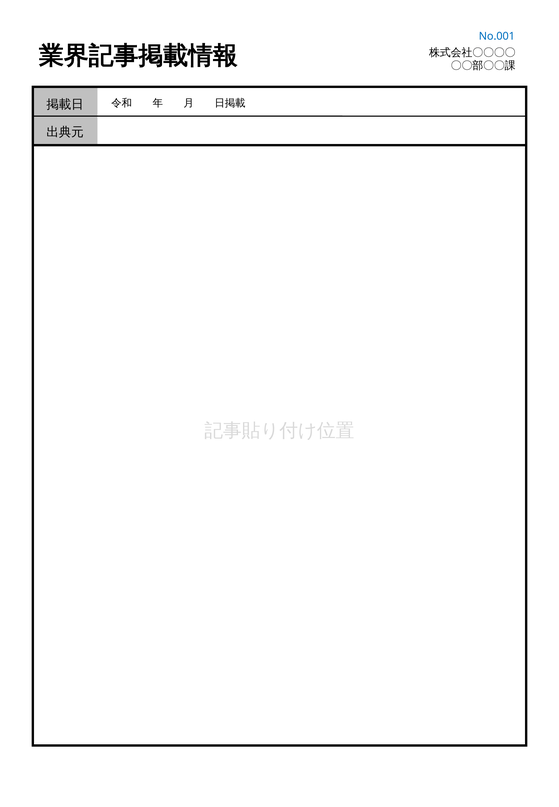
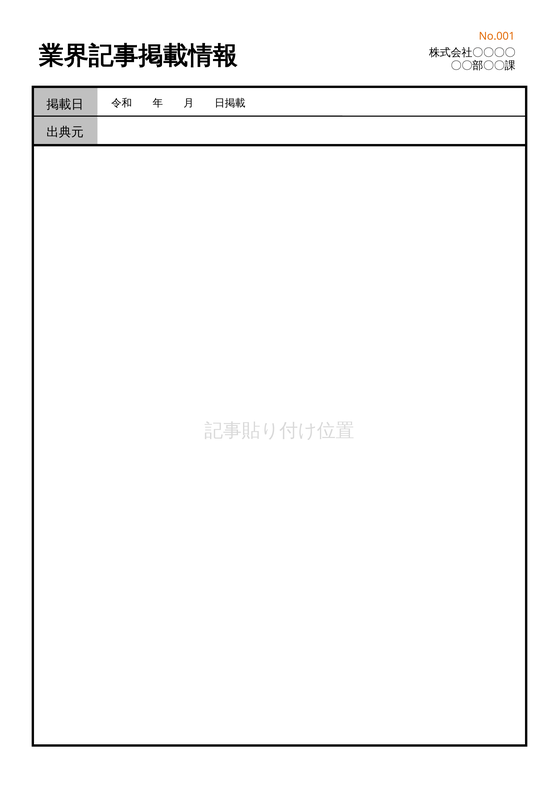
No.001 colour: blue -> orange (497, 36)
